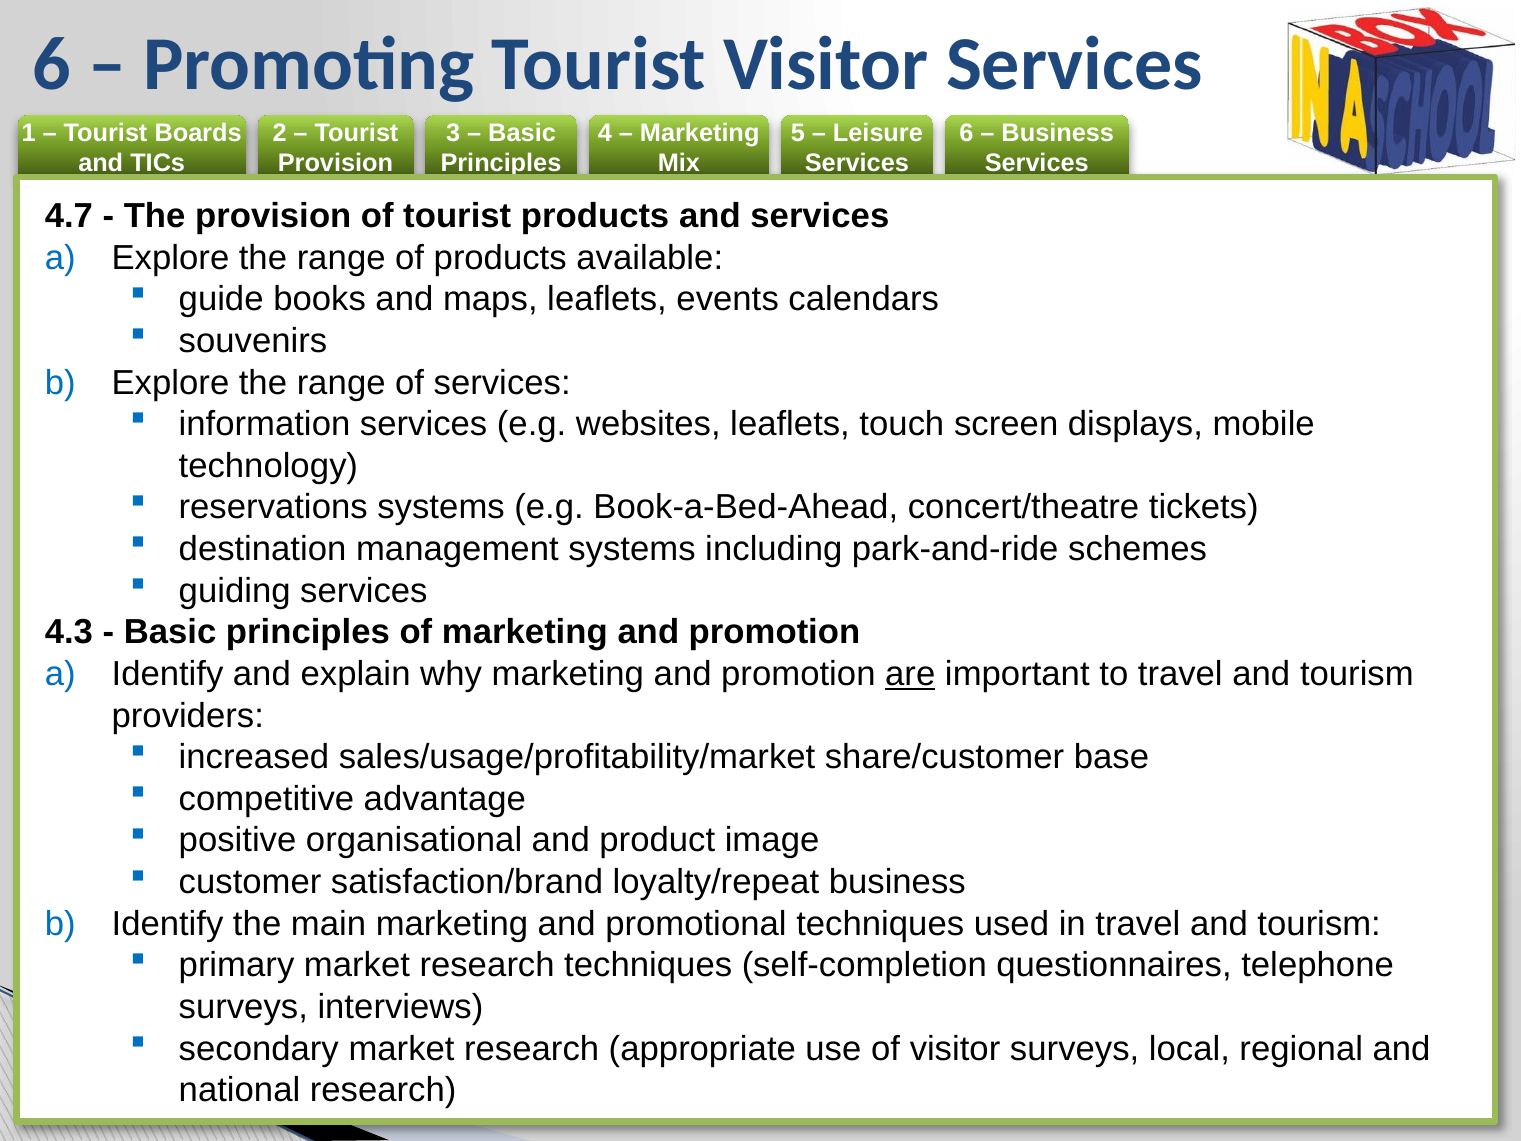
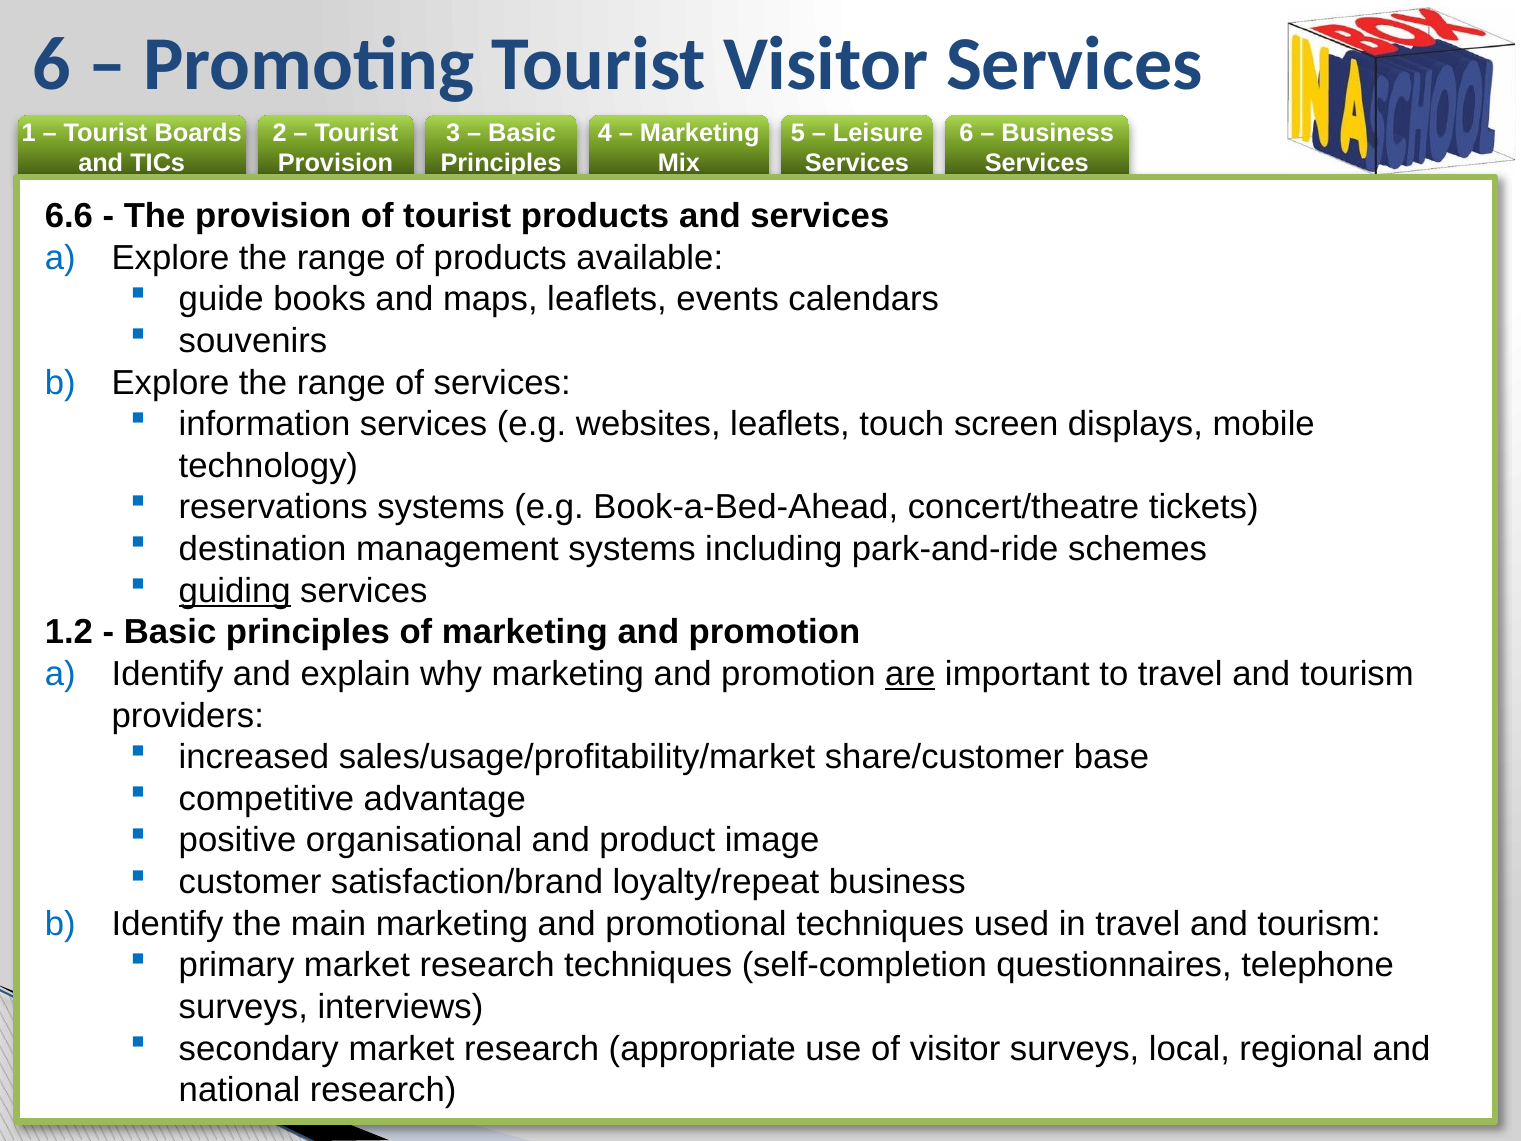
4.7: 4.7 -> 6.6 (69, 216)
guiding underline: none -> present (235, 591)
4.3: 4.3 -> 1.2 (69, 632)
